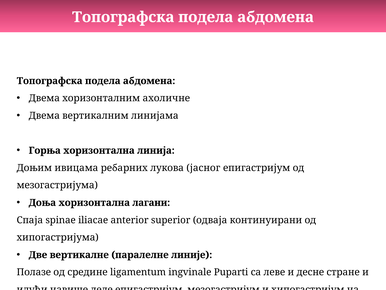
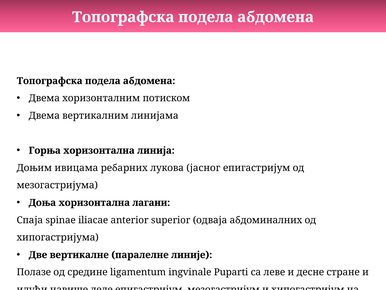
ахоличне: ахоличне -> потиском (166, 98)
континуирани: континуирани -> абдоминалних (266, 220)
